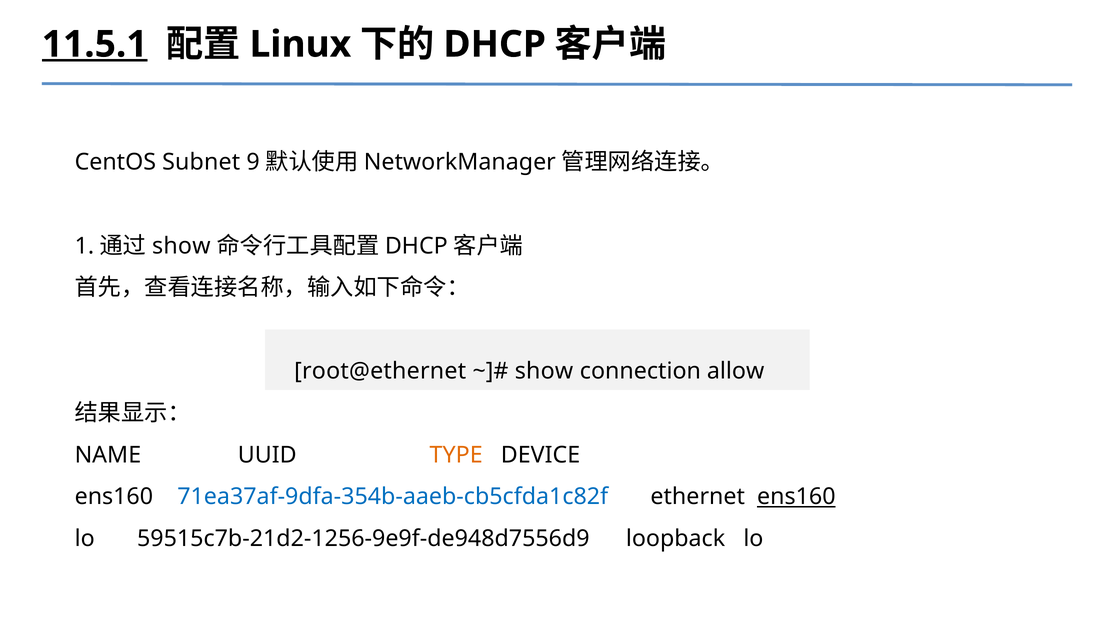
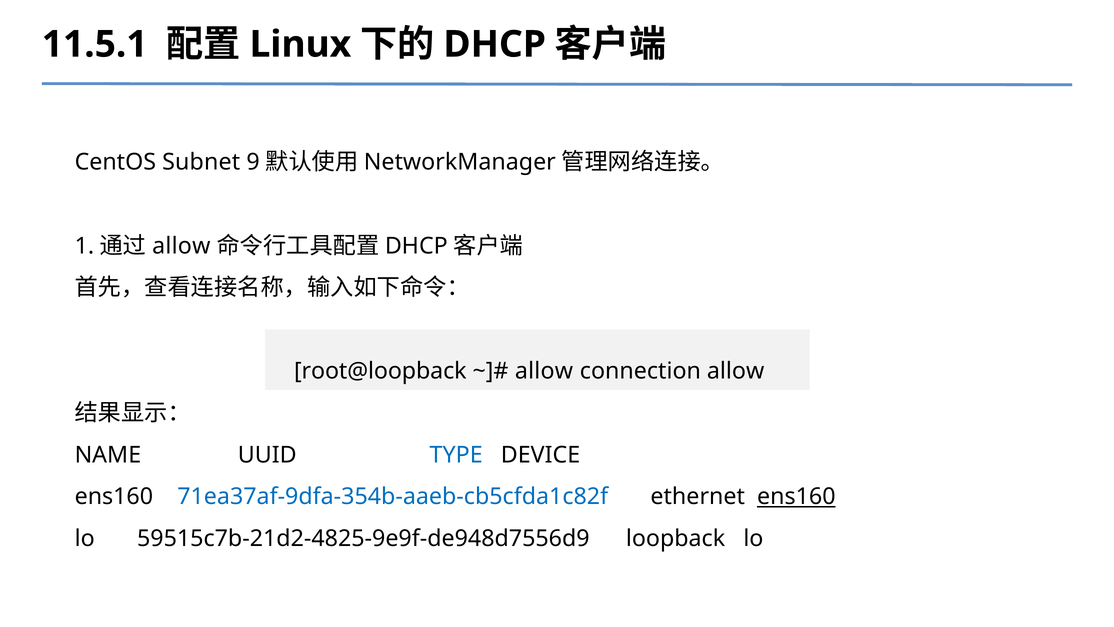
11.5.1 underline: present -> none (95, 44)
show: show -> allow (181, 246)
root@ethernet: root@ethernet -> root@loopback (380, 371)
show: show -> allow (544, 371)
TYPE colour: orange -> blue (456, 455)
59515c7b-21d2-1256-9e9f-de948d7556d9: 59515c7b-21d2-1256-9e9f-de948d7556d9 -> 59515c7b-21d2-4825-9e9f-de948d7556d9 (363, 538)
